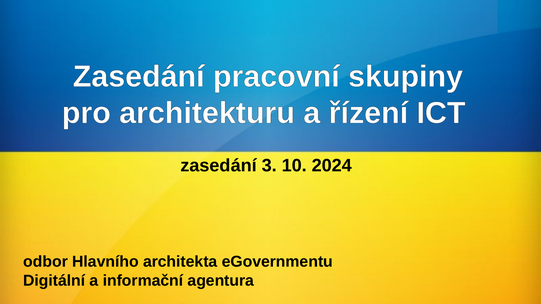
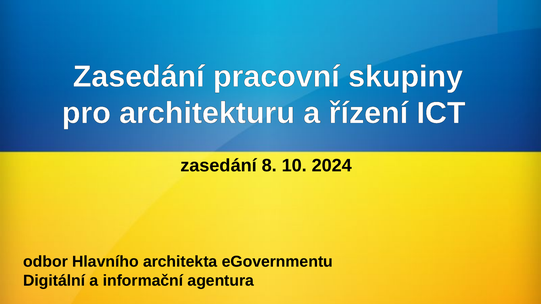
3: 3 -> 8 (269, 166)
